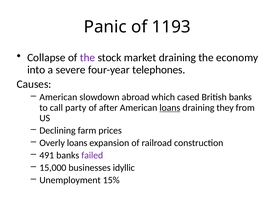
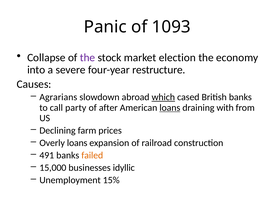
1193: 1193 -> 1093 (171, 27)
market draining: draining -> election (177, 58)
telephones: telephones -> restructure (159, 70)
American: American -> Agrarians (58, 97)
which underline: none -> present (163, 97)
they: they -> with (225, 108)
failed colour: purple -> orange (92, 155)
